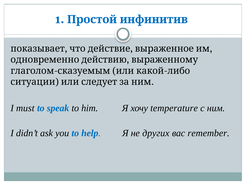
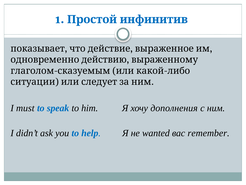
temperature: temperature -> дополнения (174, 108)
других: других -> wanted (156, 133)
